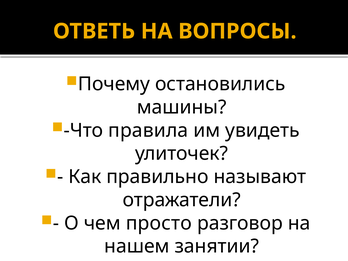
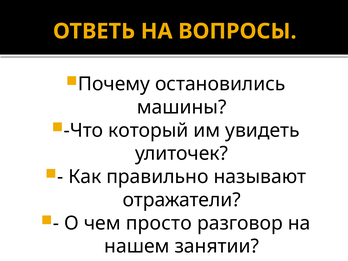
правила: правила -> который (148, 130)
